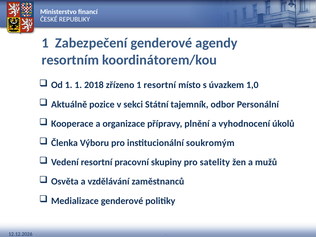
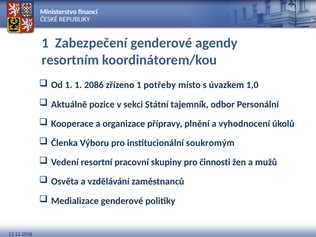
2018: 2018 -> 2086 (94, 85)
1 resortní: resortní -> potřeby (160, 85)
satelity: satelity -> činnosti (215, 162)
